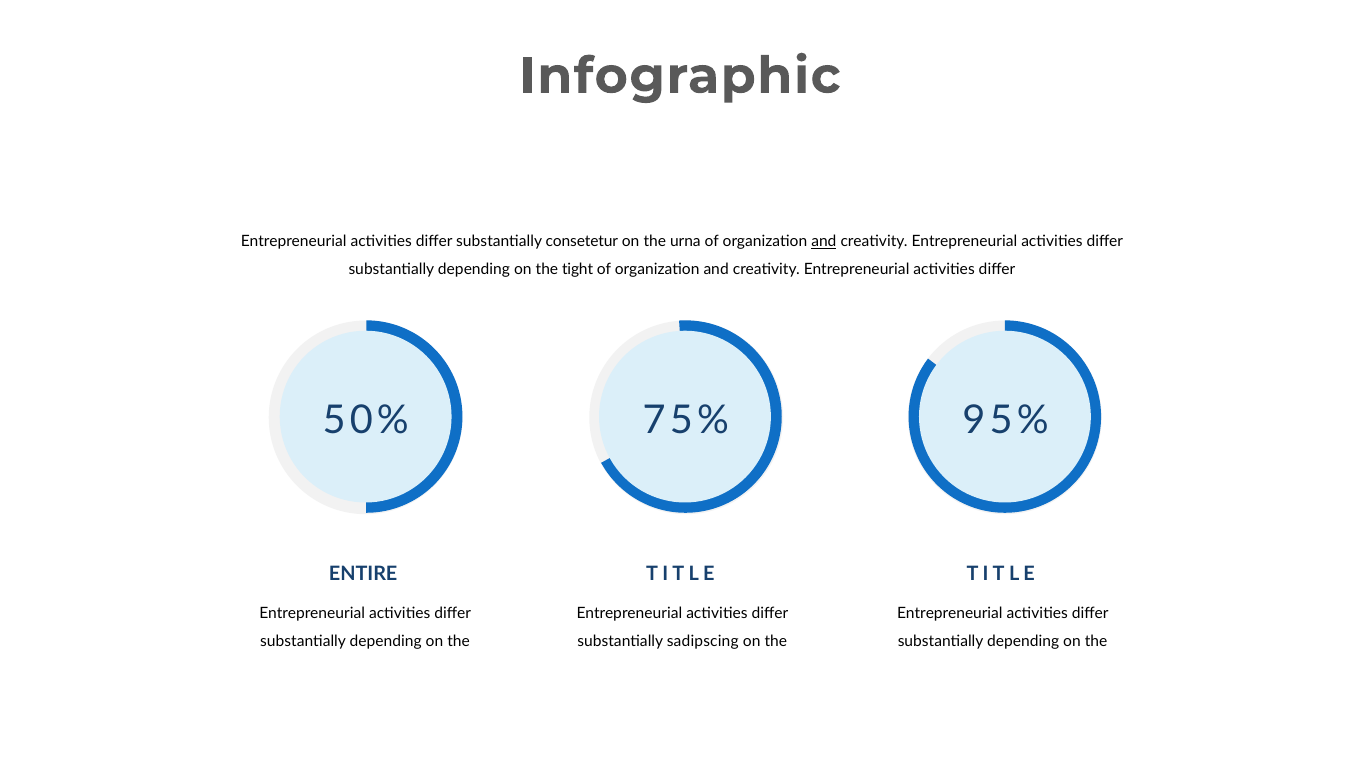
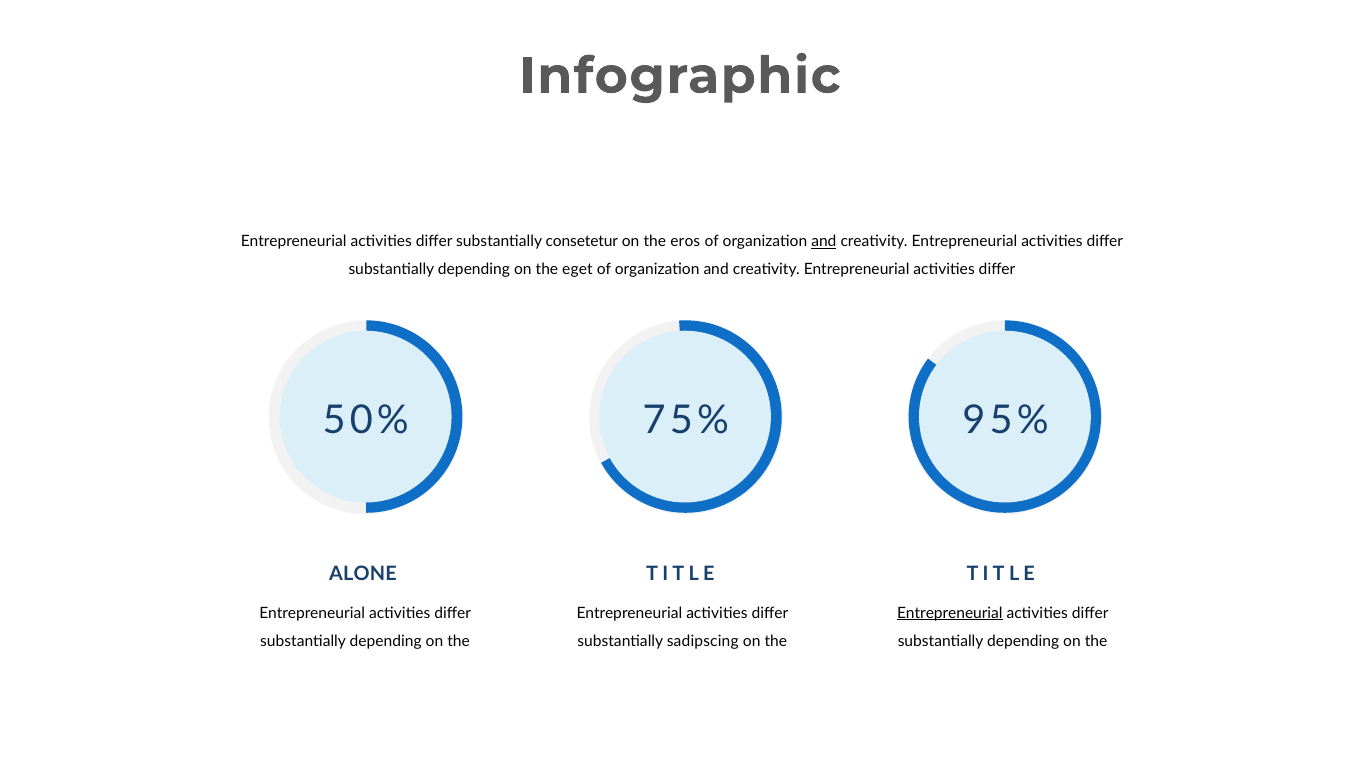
urna: urna -> eros (685, 242)
tight: tight -> eget (577, 270)
ENTIRE: ENTIRE -> ALONE (363, 574)
Entrepreneurial underline: none -> present (950, 613)
